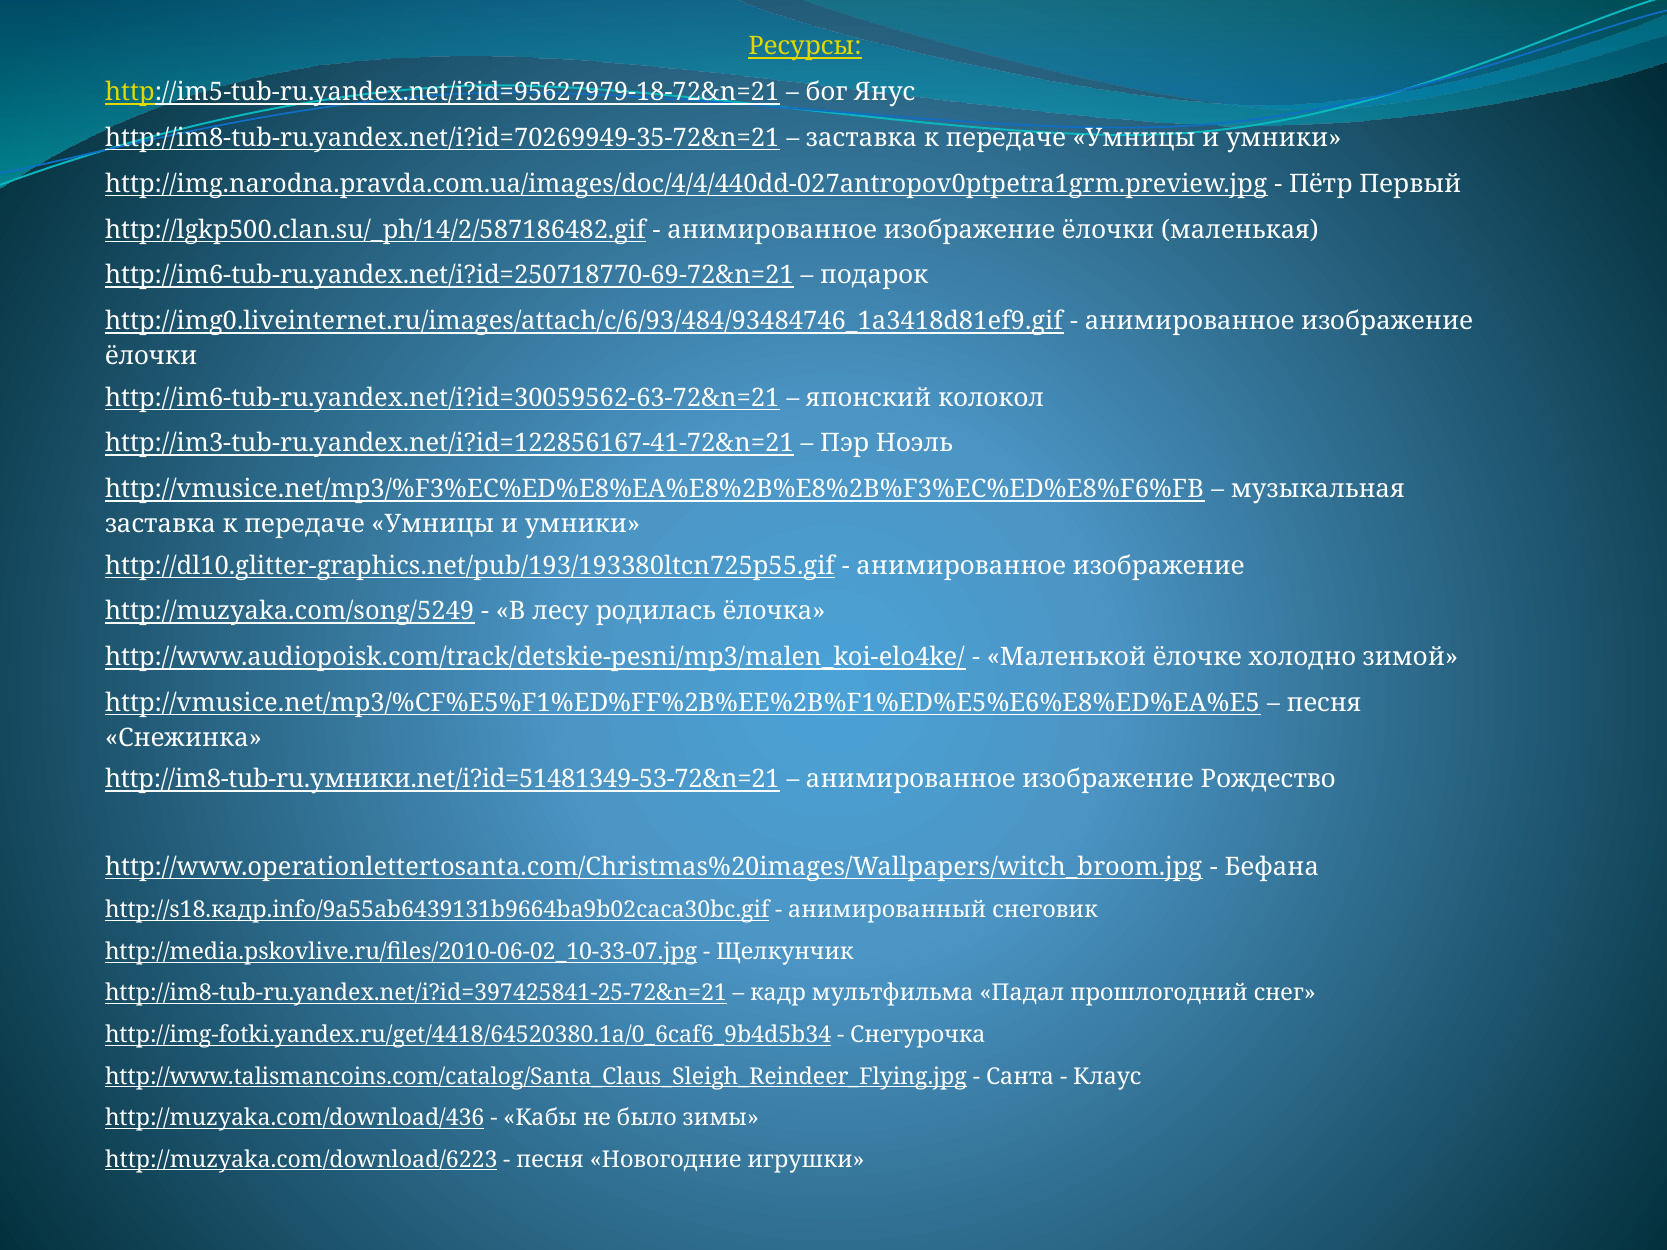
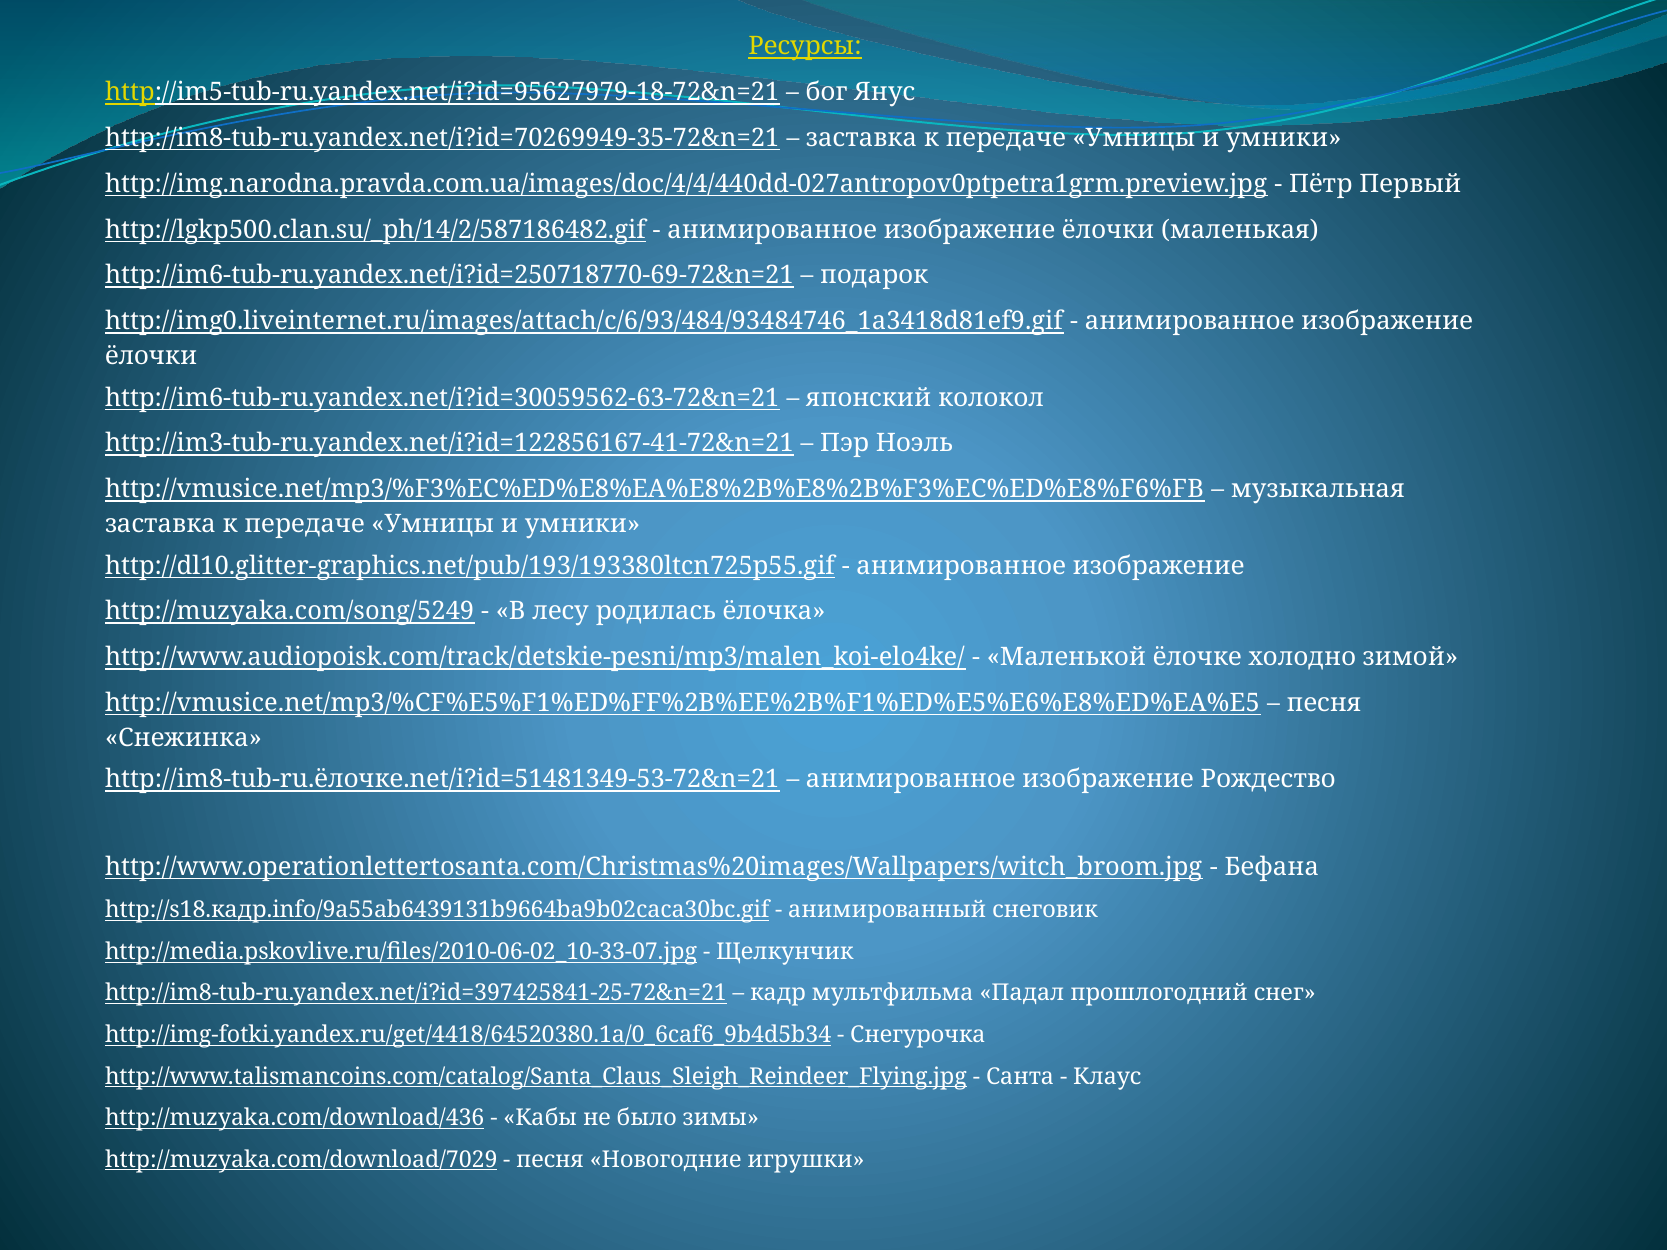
http://im8-tub-ru.умники.net/i?id=51481349-53-72&n=21: http://im8-tub-ru.умники.net/i?id=51481349-53-72&n=21 -> http://im8-tub-ru.ёлочке.net/i?id=51481349-53-72&n=21 (442, 780)
http://muzyaka.com/download/6223: http://muzyaka.com/download/6223 -> http://muzyaka.com/download/7029 (301, 1160)
